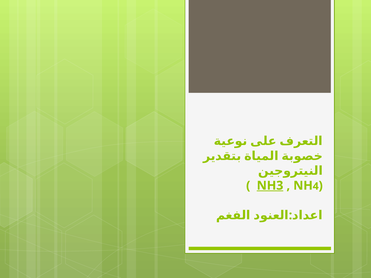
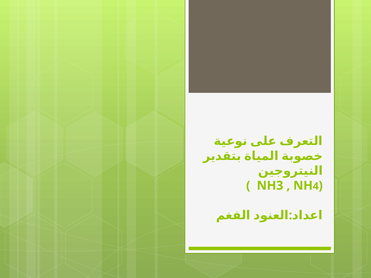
NH3 underline: present -> none (270, 186)
